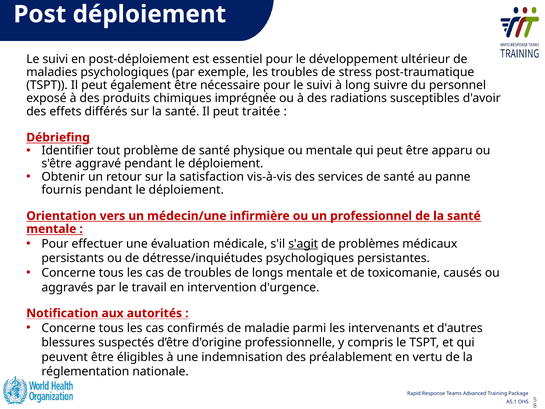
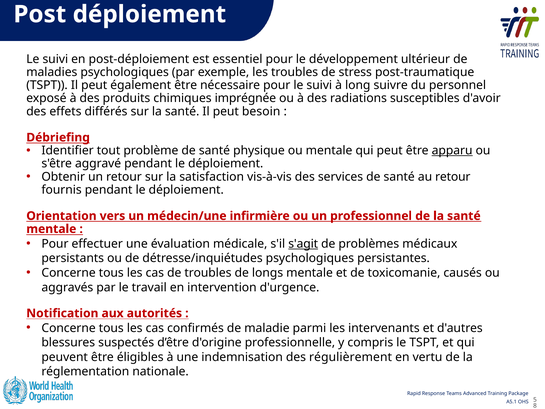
traitée: traitée -> besoin (261, 111)
apparu underline: none -> present (452, 150)
au panne: panne -> retour (453, 177)
préalablement: préalablement -> régulièrement (351, 357)
